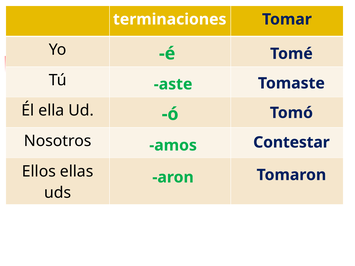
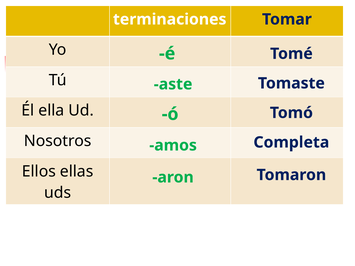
Contestar: Contestar -> Completa (291, 142)
